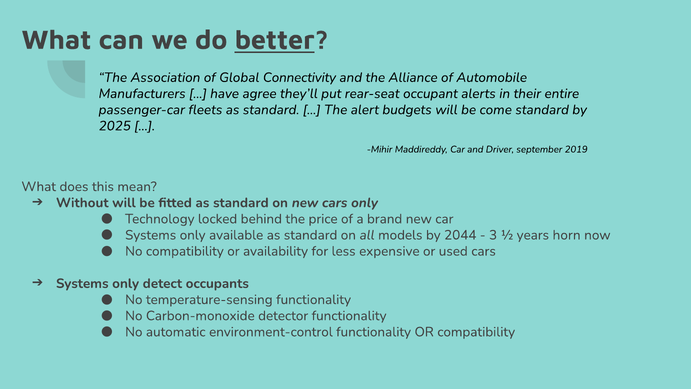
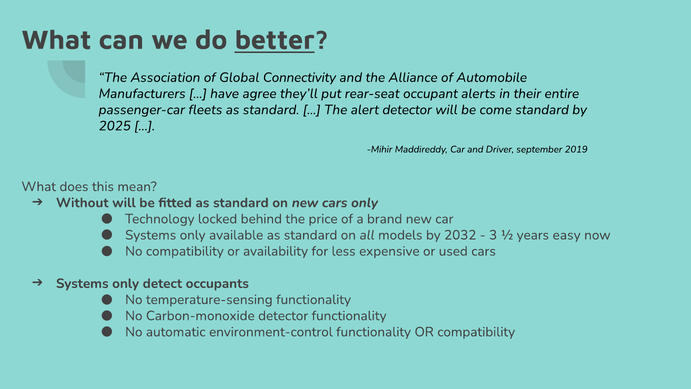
alert budgets: budgets -> detector (407, 110)
2044: 2044 -> 2032 (460, 235)
horn: horn -> easy (567, 235)
